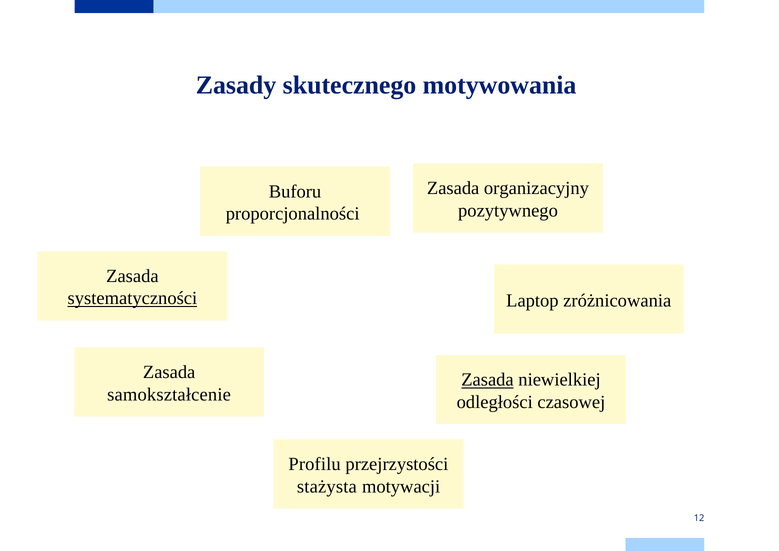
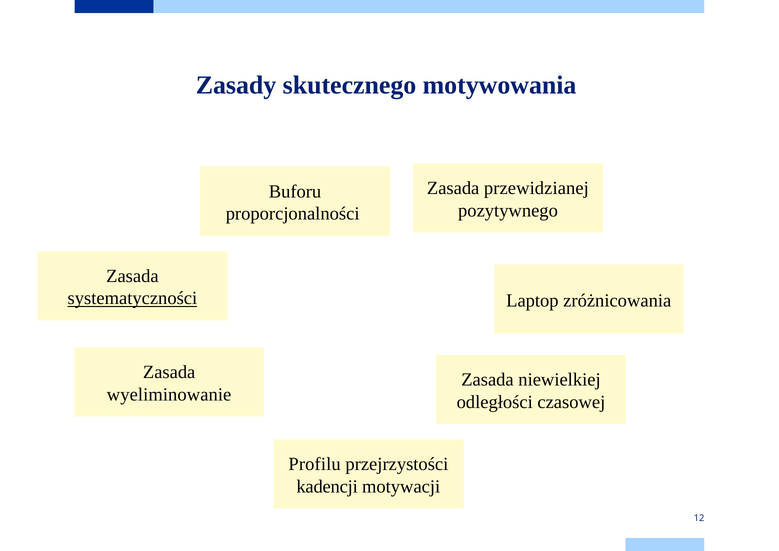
organizacyjny: organizacyjny -> przewidzianej (536, 188)
Zasada underline: present -> none (488, 380)
samokształcenie: samokształcenie -> wyeliminowanie (169, 394)
stażysta: stażysta -> kadencji (327, 486)
